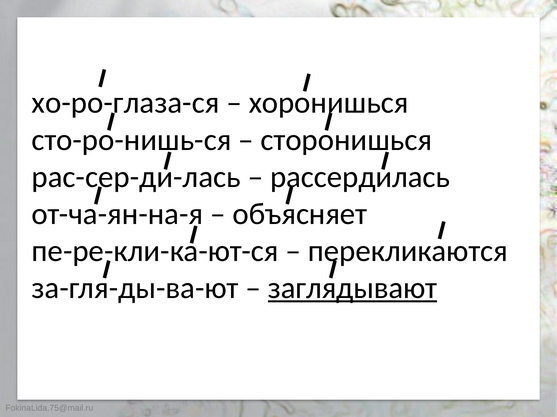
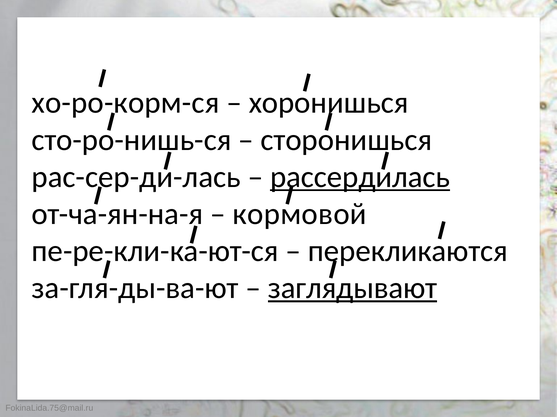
хо-ро-глаза-ся: хо-ро-глаза-ся -> хо-ро-корм-ся (126, 103)
рассердилась underline: none -> present (360, 177)
объясняет: объясняет -> кормовой (300, 214)
